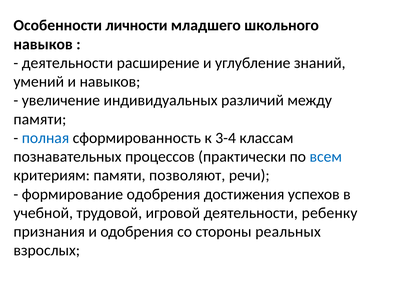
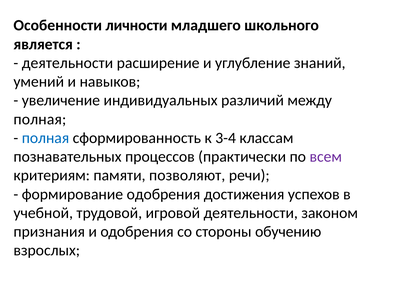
навыков: навыков -> является (43, 44)
памяти: памяти -> полная (40, 119)
всем colour: blue -> purple (326, 157)
ребенку: ребенку -> законом (330, 213)
реальных: реальных -> обучению (288, 232)
